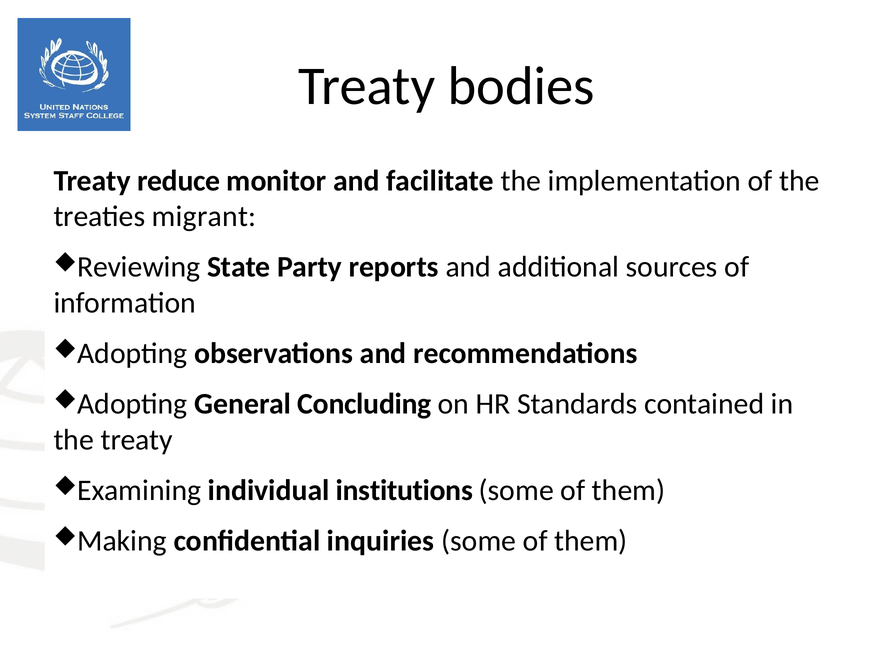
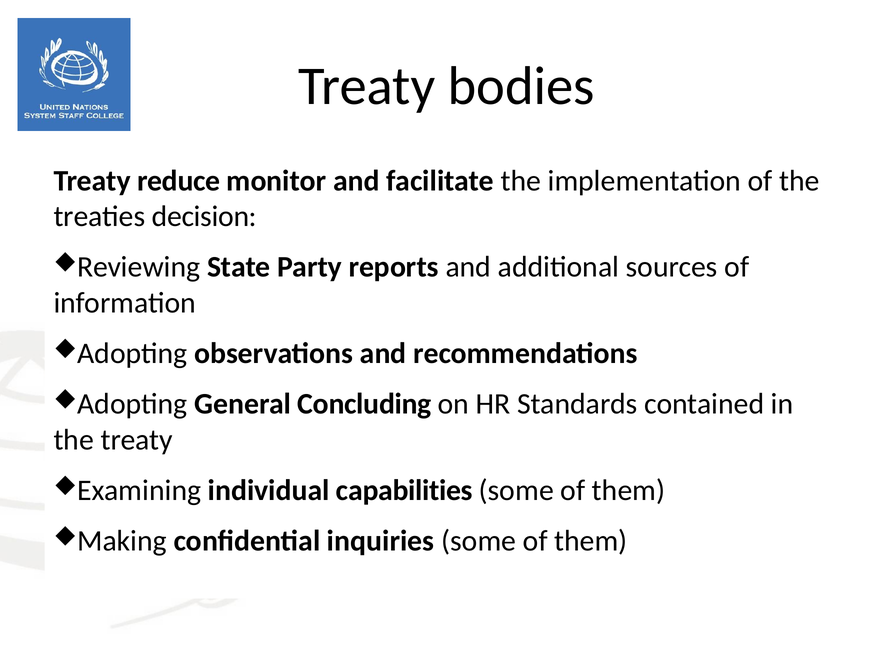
migrant: migrant -> decision (204, 216)
institutions: institutions -> capabilities (404, 490)
